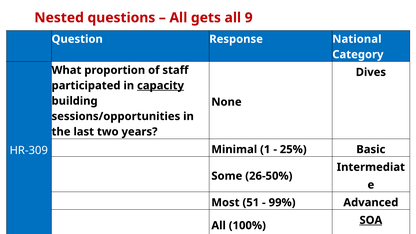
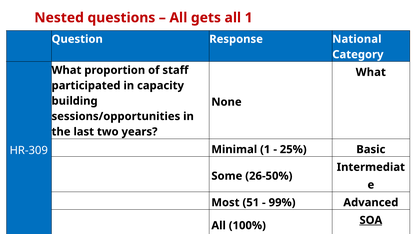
all 9: 9 -> 1 (249, 18)
Dives: Dives -> What (371, 72)
capacity underline: present -> none (160, 86)
